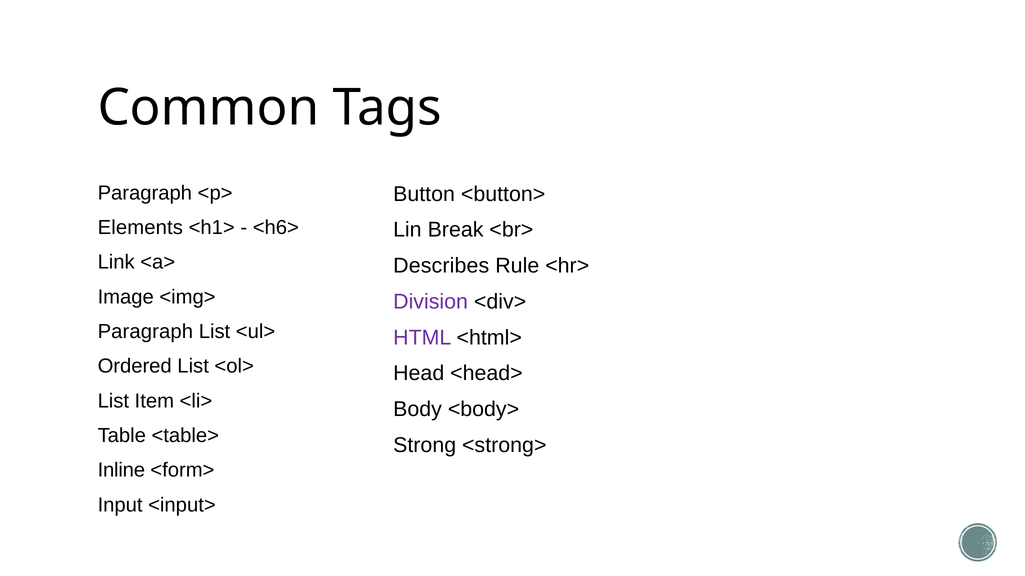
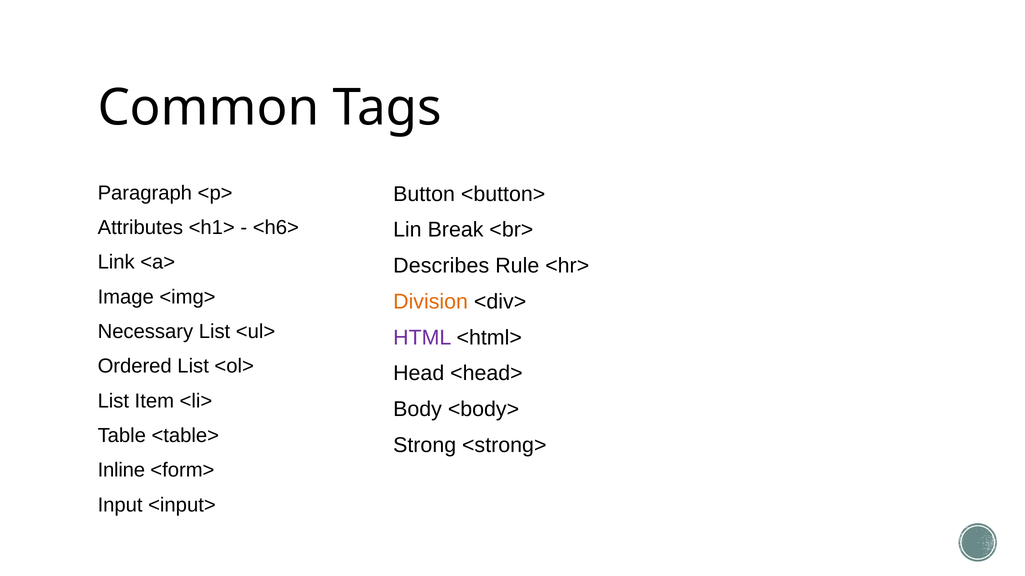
Elements: Elements -> Attributes (140, 228)
Division colour: purple -> orange (431, 302)
Paragraph: Paragraph -> Necessary (145, 332)
